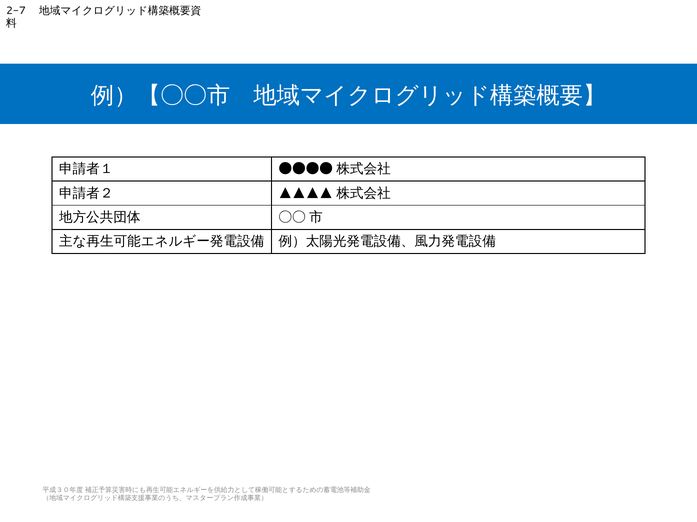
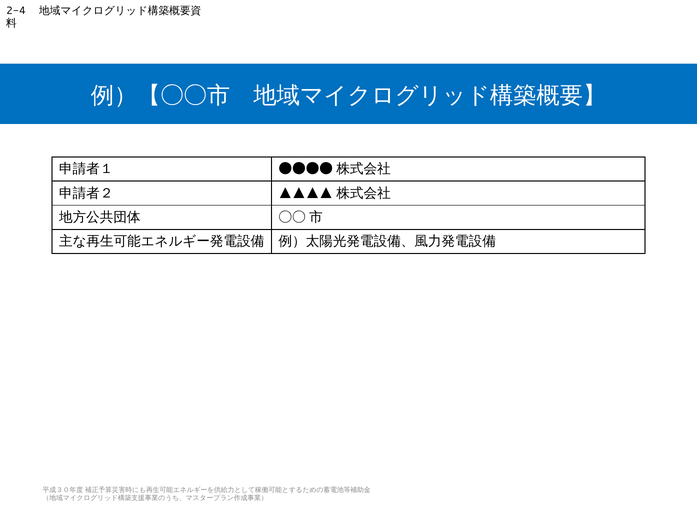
2-7: 2-7 -> 2-4 (16, 11)
